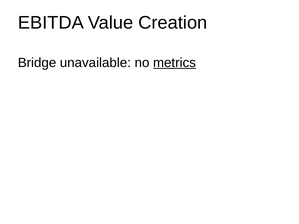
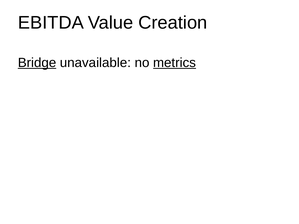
Bridge underline: none -> present (37, 63)
